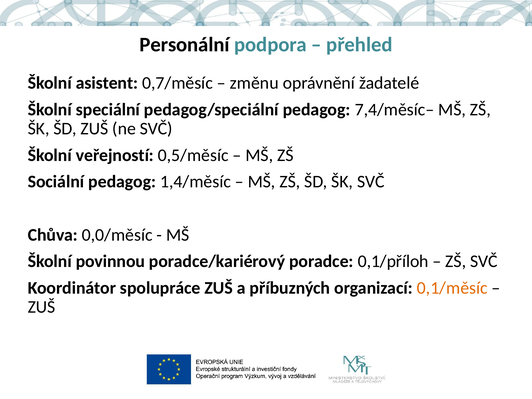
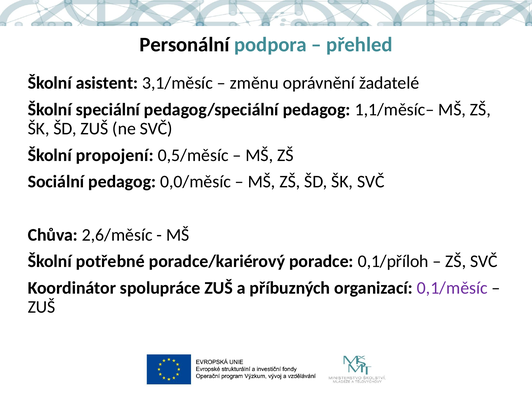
0,7/měsíc: 0,7/měsíc -> 3,1/měsíc (178, 83)
7,4/měsíc–: 7,4/měsíc– -> 1,1/měsíc– (394, 110)
veřejností: veřejností -> propojení (115, 155)
1,4/měsíc: 1,4/měsíc -> 0,0/měsíc (196, 182)
0,0/měsíc: 0,0/měsíc -> 2,6/měsíc (117, 235)
povinnou: povinnou -> potřebné (110, 261)
0,1/měsíc colour: orange -> purple (452, 288)
